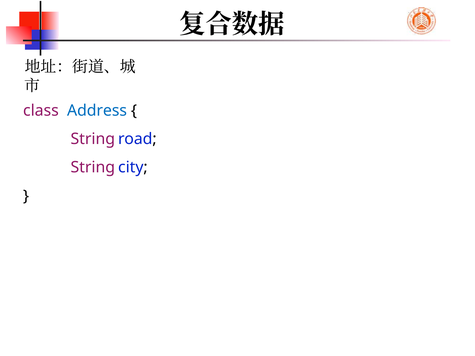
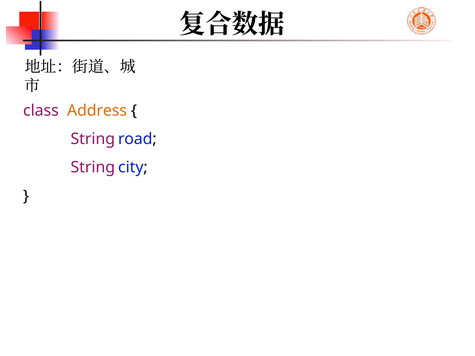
Address colour: blue -> orange (97, 111)
